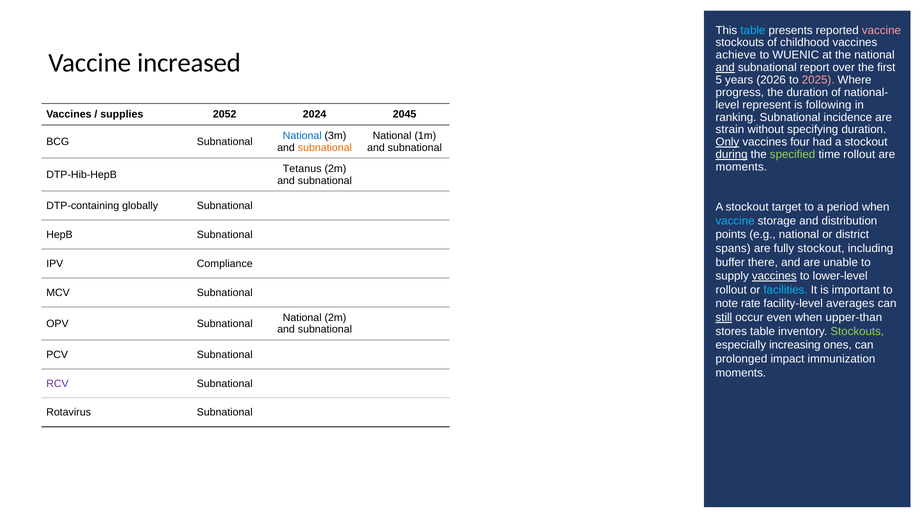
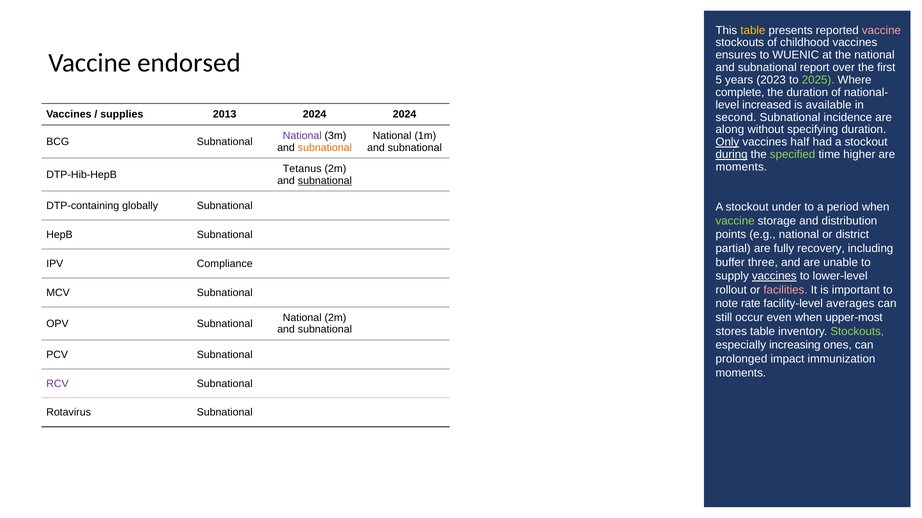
table colour: light blue -> yellow (753, 30)
achieve: achieve -> ensures (736, 55)
increased: increased -> endorsed (189, 63)
and underline: present -> none (725, 68)
2026: 2026 -> 2023 (771, 80)
2025 colour: pink -> light green (818, 80)
progress: progress -> complete (740, 93)
represent: represent -> increased (767, 105)
following: following -> available (829, 105)
2052: 2052 -> 2013 (225, 115)
2024 2045: 2045 -> 2024 (405, 115)
ranking: ranking -> second (736, 117)
strain: strain -> along (730, 130)
National colour: blue -> purple (302, 136)
four: four -> half (800, 142)
time rollout: rollout -> higher (859, 155)
subnational underline: none -> present (325, 181)
target: target -> under (787, 207)
vaccine colour: light blue -> light green (735, 221)
spans: spans -> partial (733, 249)
fully stockout: stockout -> recovery (821, 249)
there: there -> three (763, 263)
facilities colour: light blue -> pink (785, 290)
still underline: present -> none (724, 318)
upper-than: upper-than -> upper-most (854, 318)
